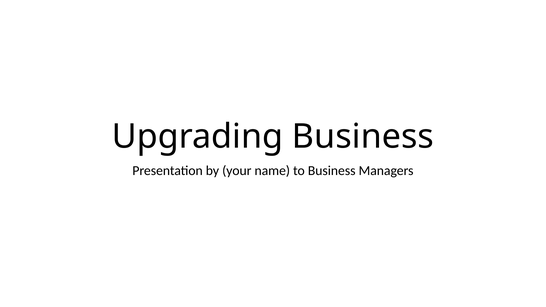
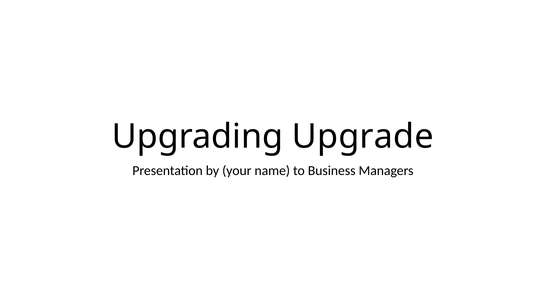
Upgrading Business: Business -> Upgrade (363, 136)
